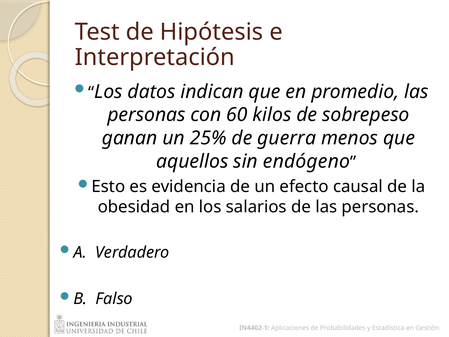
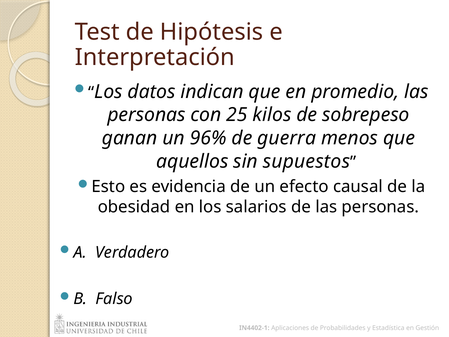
60: 60 -> 25 (237, 115)
25%: 25% -> 96% (208, 138)
endógeno: endógeno -> supuestos (306, 161)
